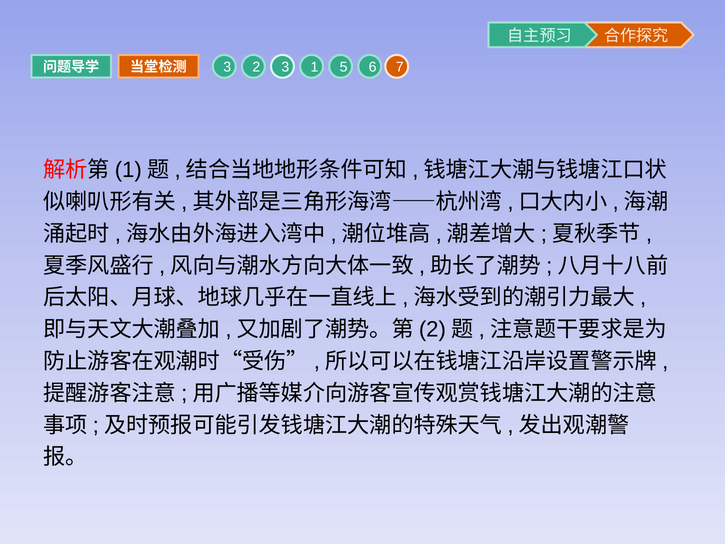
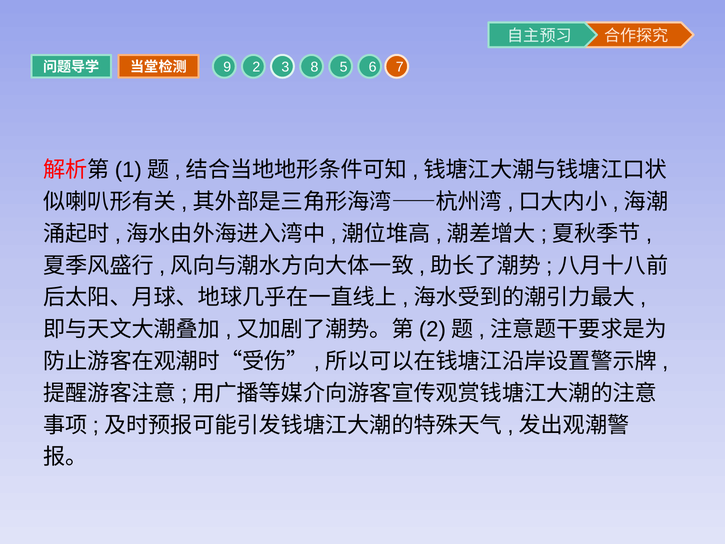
3: 3 -> 9 (227, 67)
1: 1 -> 8 (315, 67)
